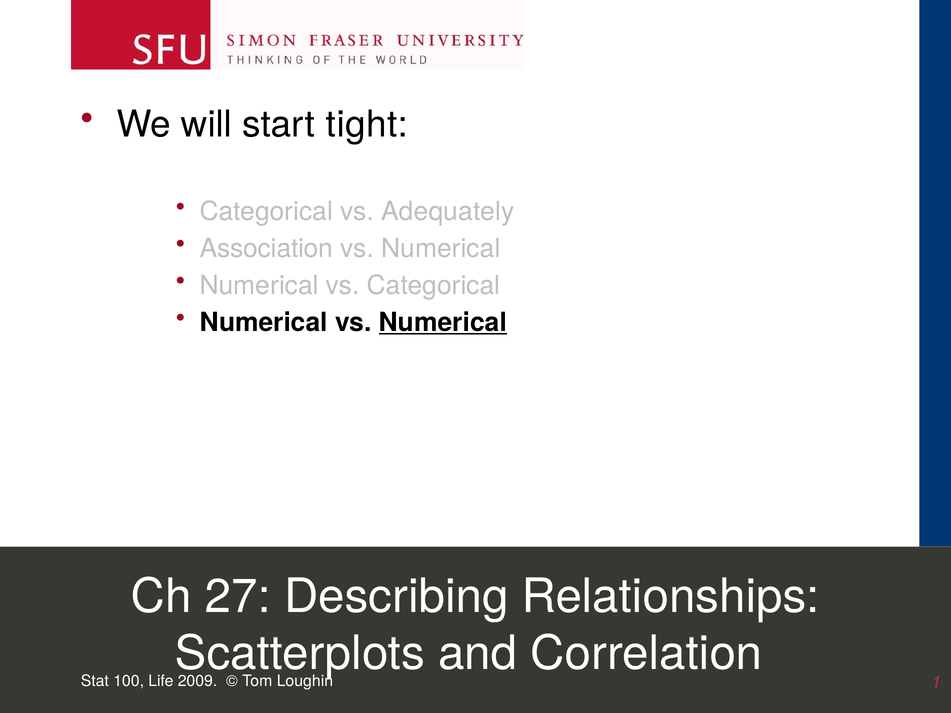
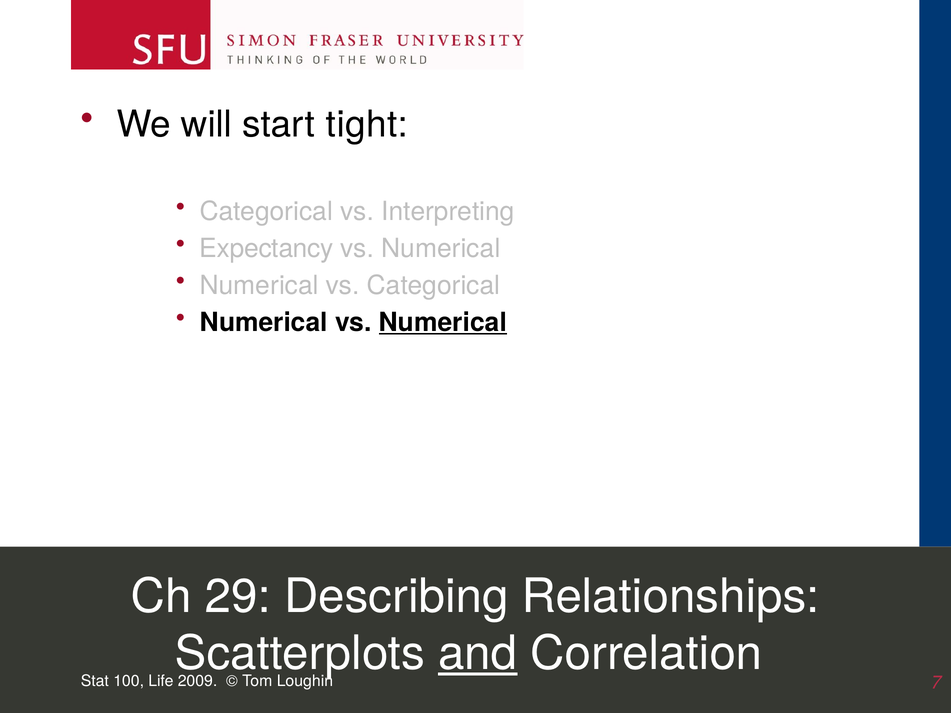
Adequately: Adequately -> Interpreting (448, 212)
Association: Association -> Expectancy (266, 249)
27: 27 -> 29 (238, 597)
and underline: none -> present (478, 654)
1: 1 -> 7 (936, 683)
